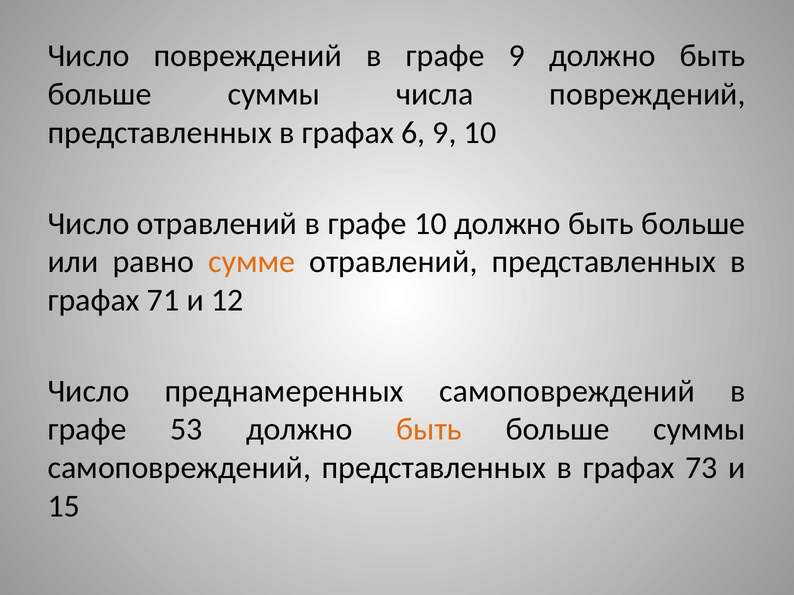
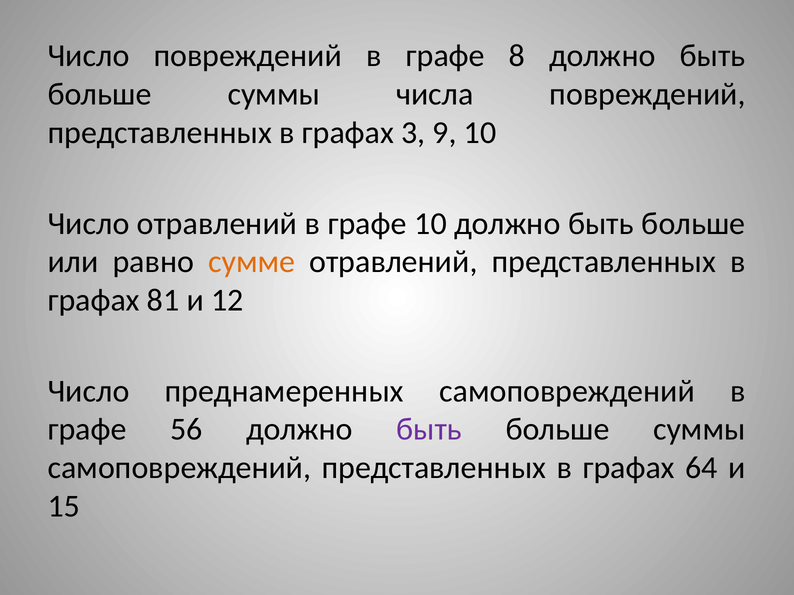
графе 9: 9 -> 8 (517, 56)
6: 6 -> 3 (413, 133)
71: 71 -> 81 (163, 300)
53: 53 -> 56 (186, 430)
быть colour: orange -> purple (429, 430)
73: 73 -> 64 (701, 468)
